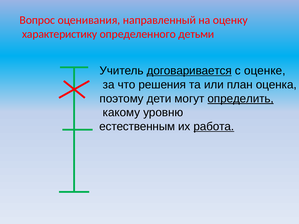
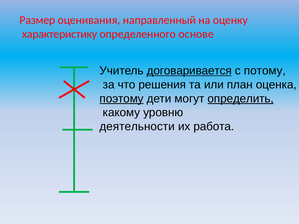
Вопрос: Вопрос -> Размер (37, 20)
детьми: детьми -> основе (196, 34)
оценке: оценке -> потому (265, 71)
поэтому underline: none -> present (122, 99)
естественным: естественным -> деятельности (137, 127)
работа underline: present -> none (214, 127)
